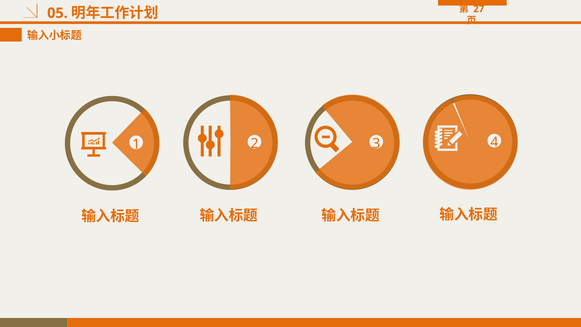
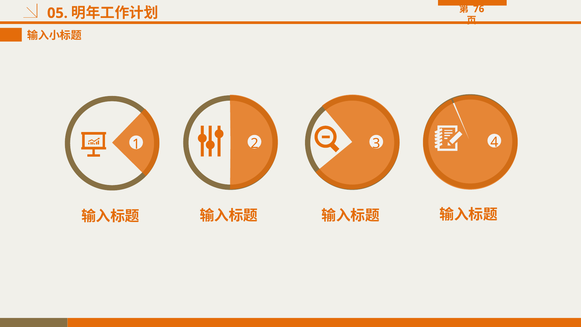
27: 27 -> 76 (479, 9)
